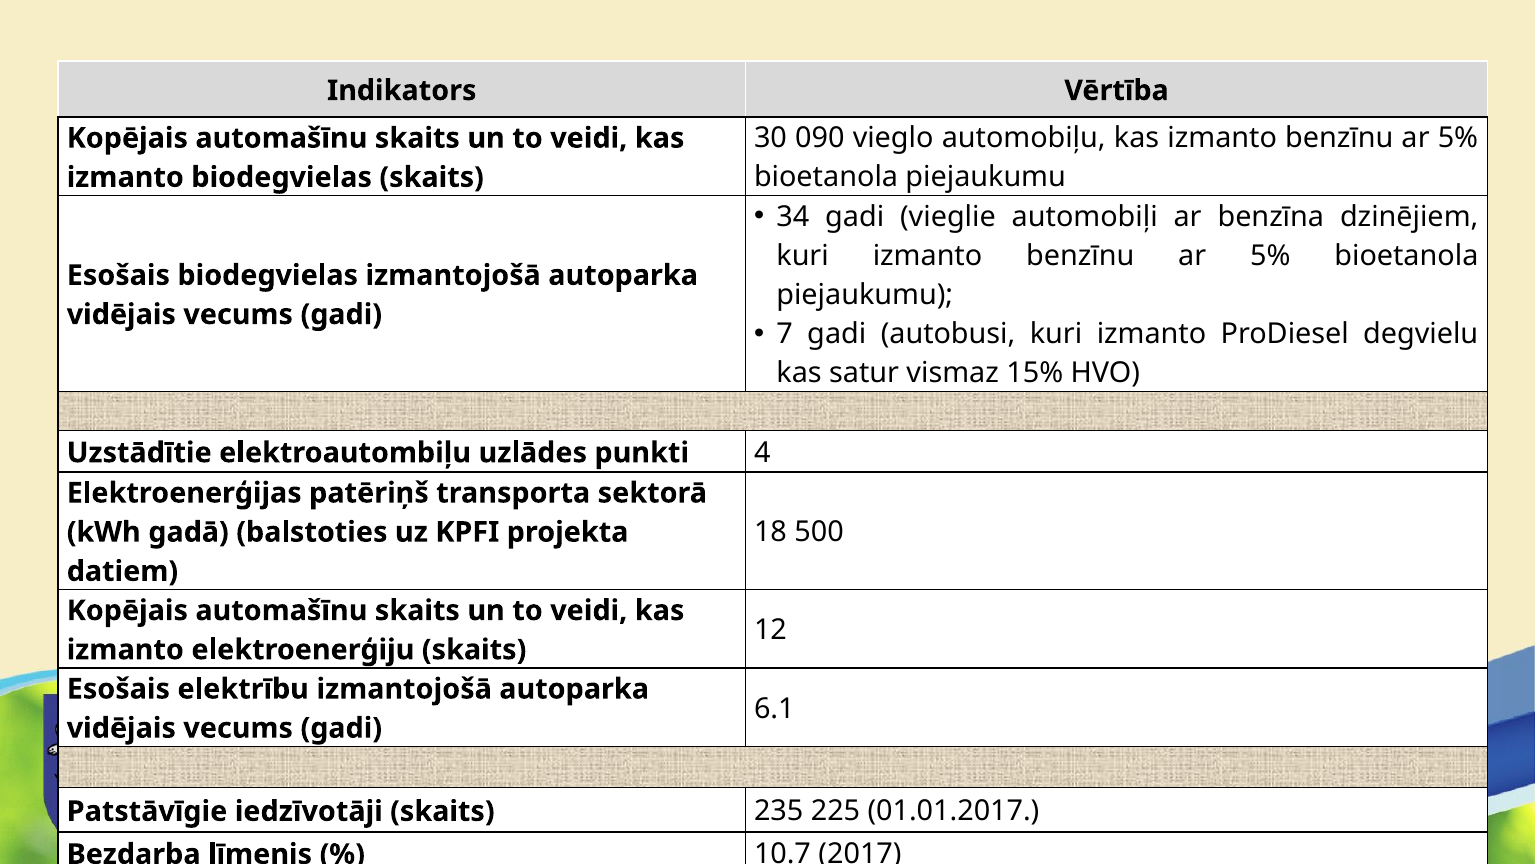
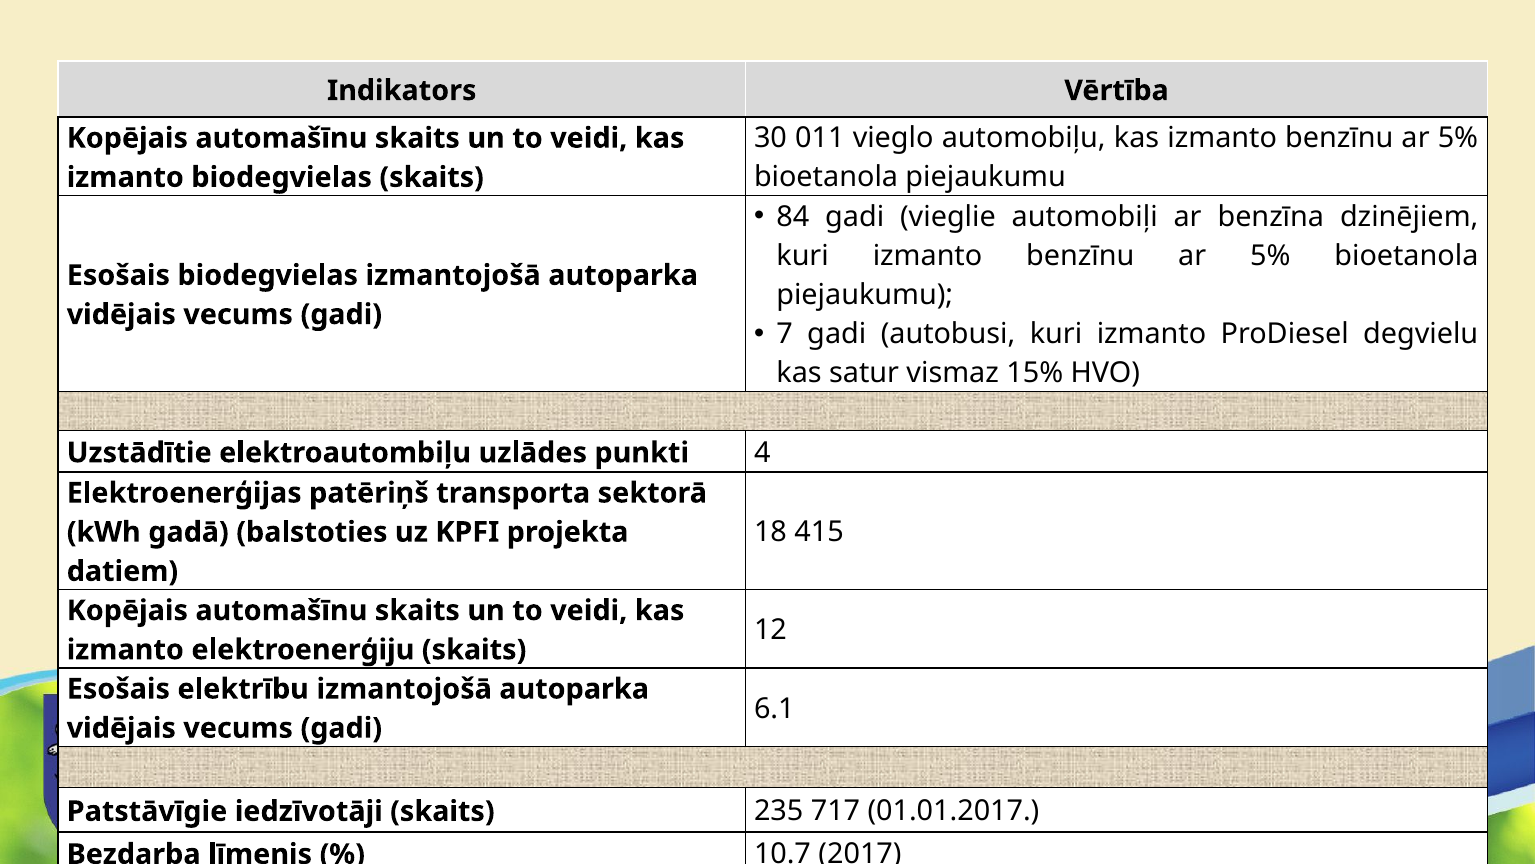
090: 090 -> 011 (820, 138)
34: 34 -> 84 (793, 216)
500: 500 -> 415 (819, 532)
225: 225 -> 717 (835, 811)
